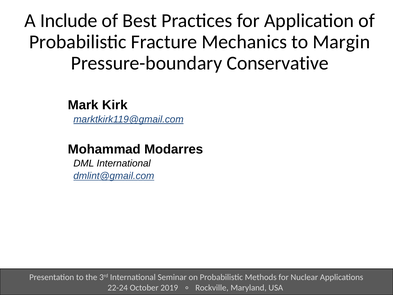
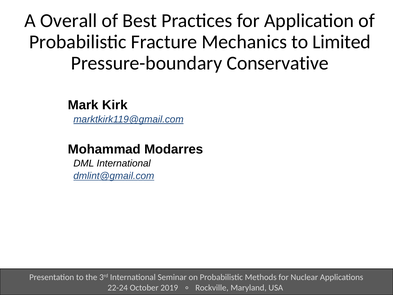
Include: Include -> Overall (69, 21)
Margin: Margin -> Limited (341, 42)
